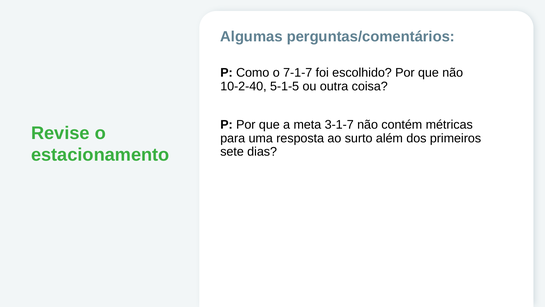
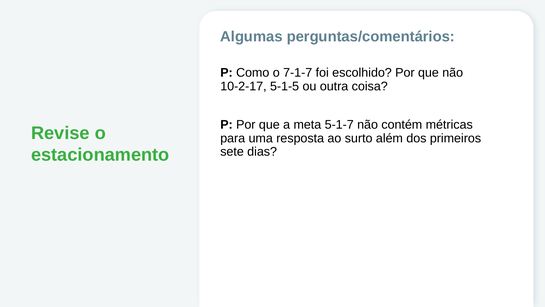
10-2-40: 10-2-40 -> 10-2-17 (243, 86)
3-1-7: 3-1-7 -> 5-1-7 (339, 125)
